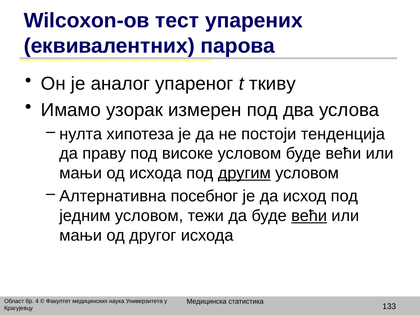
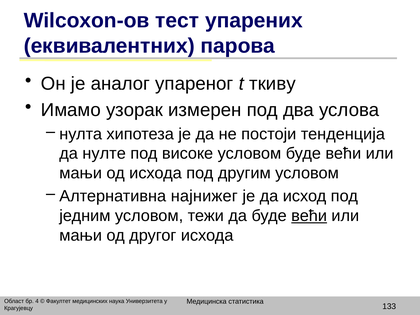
праву: праву -> нулте (104, 154)
другим underline: present -> none (244, 173)
посебног: посебног -> најнижег (204, 196)
